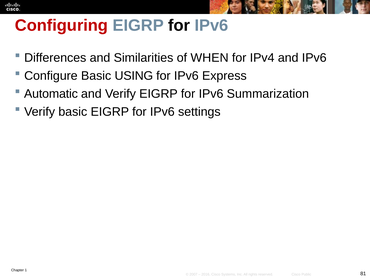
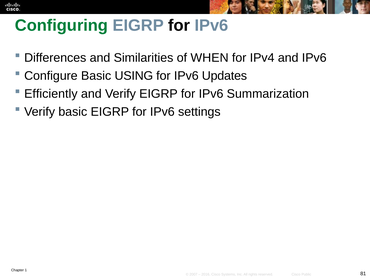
Configuring colour: red -> green (61, 25)
Express: Express -> Updates (224, 76)
Automatic: Automatic -> Efficiently (51, 94)
